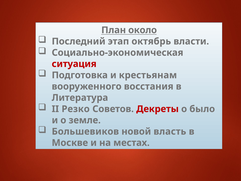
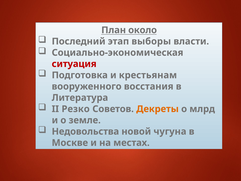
октябрь: октябрь -> выборы (151, 41)
Декреты colour: red -> orange (158, 109)
было: было -> млрд (202, 109)
Большевиков: Большевиков -> Недовольства (85, 131)
власть: власть -> чугуна (170, 131)
